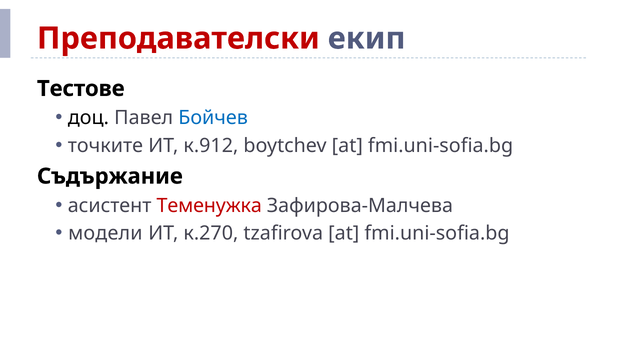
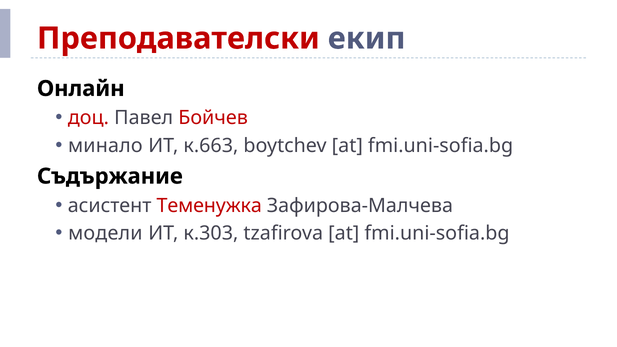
Тестове: Тестове -> Онлайн (81, 89)
доц colour: black -> red (88, 118)
Бойчев colour: blue -> red (213, 118)
точките: точките -> минало (105, 146)
к.912: к.912 -> к.663 (211, 146)
к.270: к.270 -> к.303 (211, 234)
